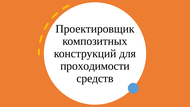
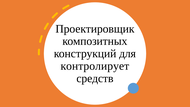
проходимости: проходимости -> контролирует (95, 66)
